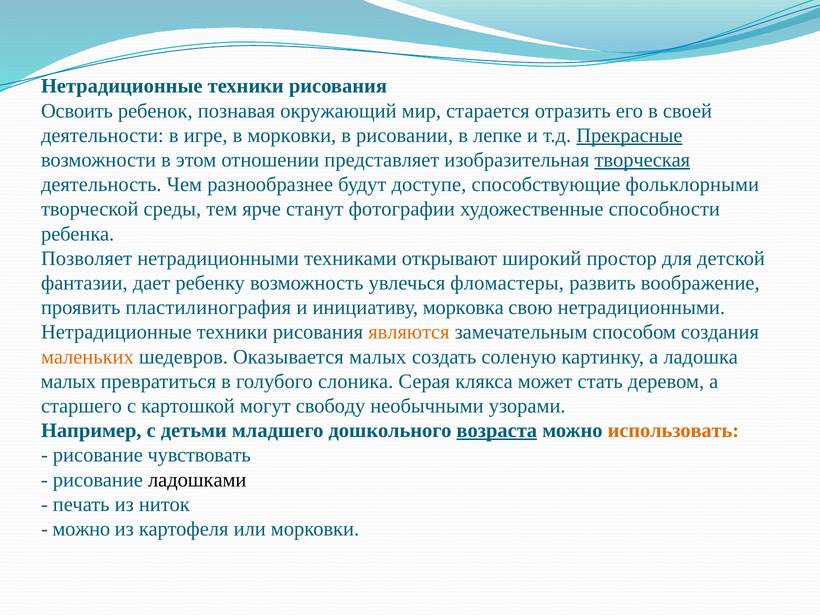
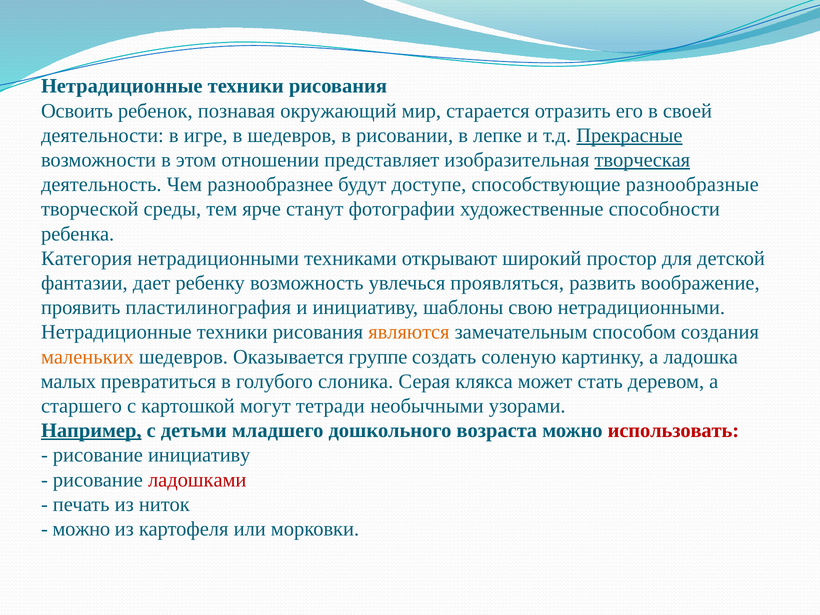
в морковки: морковки -> шедевров (292, 135)
фольклорными: фольклорными -> разнообразные (692, 185)
Позволяет: Позволяет -> Категория (87, 258)
фломастеры: фломастеры -> проявляться (507, 283)
морковка: морковка -> шаблоны (463, 308)
Оказывается малых: малых -> группе (378, 357)
свободу: свободу -> тетради (330, 406)
Например underline: none -> present (91, 431)
возраста underline: present -> none (497, 431)
использовать colour: orange -> red (673, 431)
рисование чувствовать: чувствовать -> инициативу (199, 455)
ладошками colour: black -> red (197, 480)
